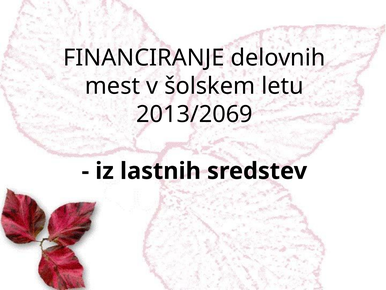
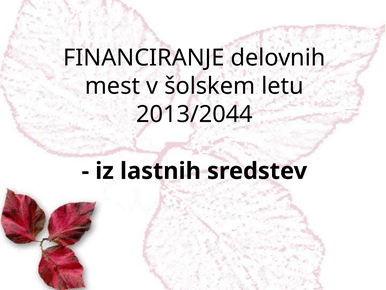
2013/2069: 2013/2069 -> 2013/2044 (194, 114)
